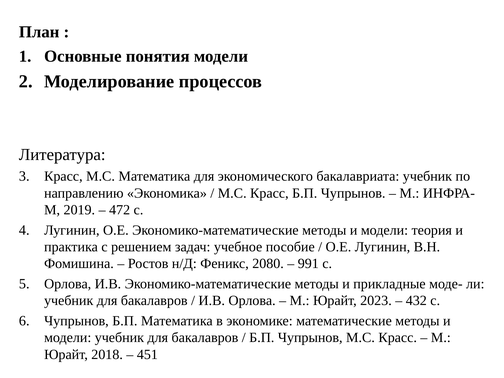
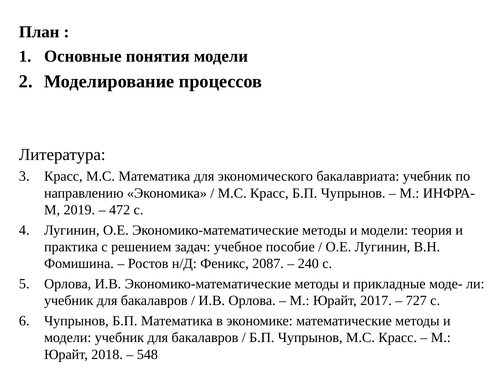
2080: 2080 -> 2087 (268, 264)
991: 991 -> 240 (308, 264)
2023: 2023 -> 2017 (376, 301)
432: 432 -> 727 (416, 301)
451: 451 -> 548 (147, 354)
